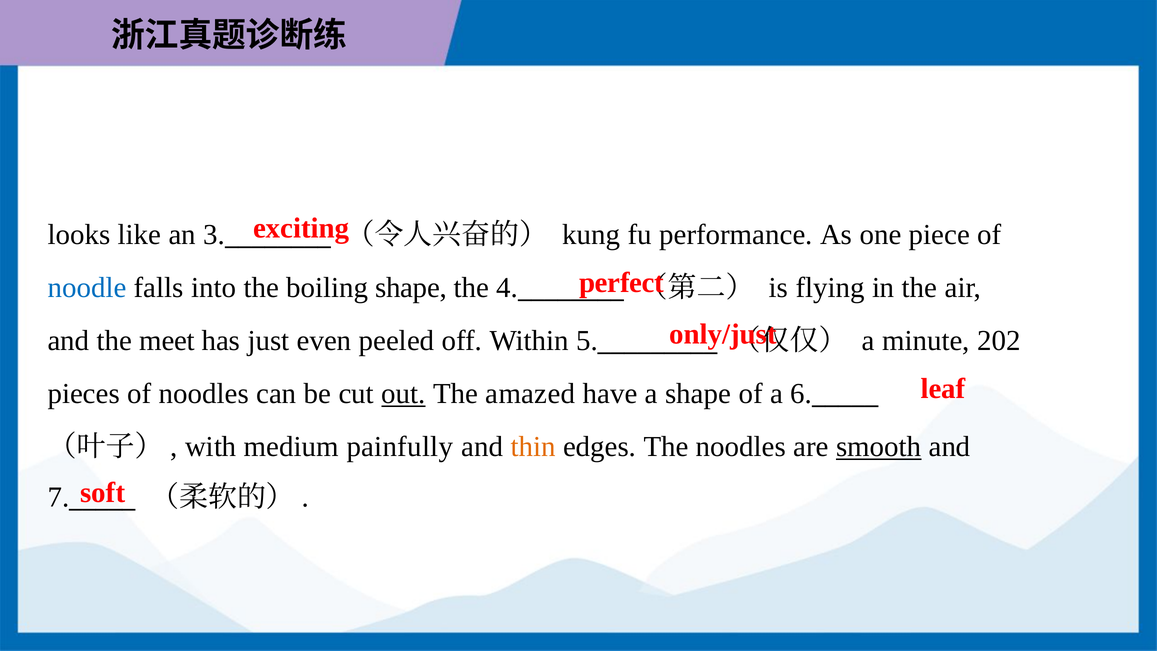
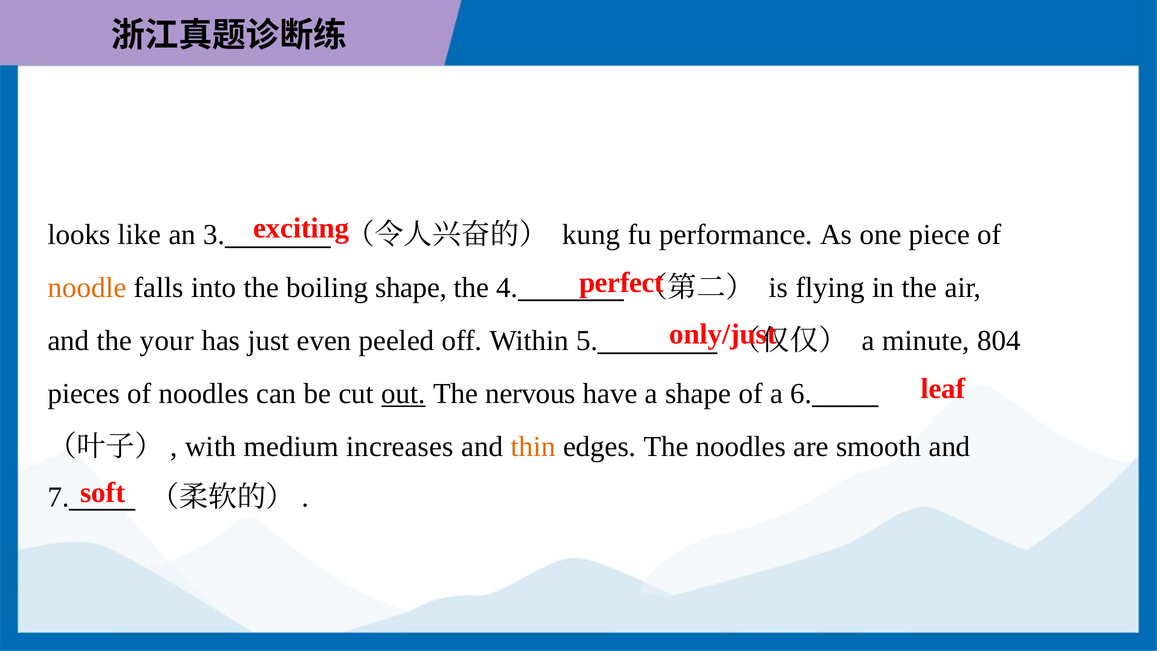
noodle colour: blue -> orange (87, 288)
meet: meet -> your (167, 341)
202: 202 -> 804 (999, 341)
amazed: amazed -> nervous (531, 394)
painfully: painfully -> increases (400, 447)
smooth underline: present -> none (879, 447)
